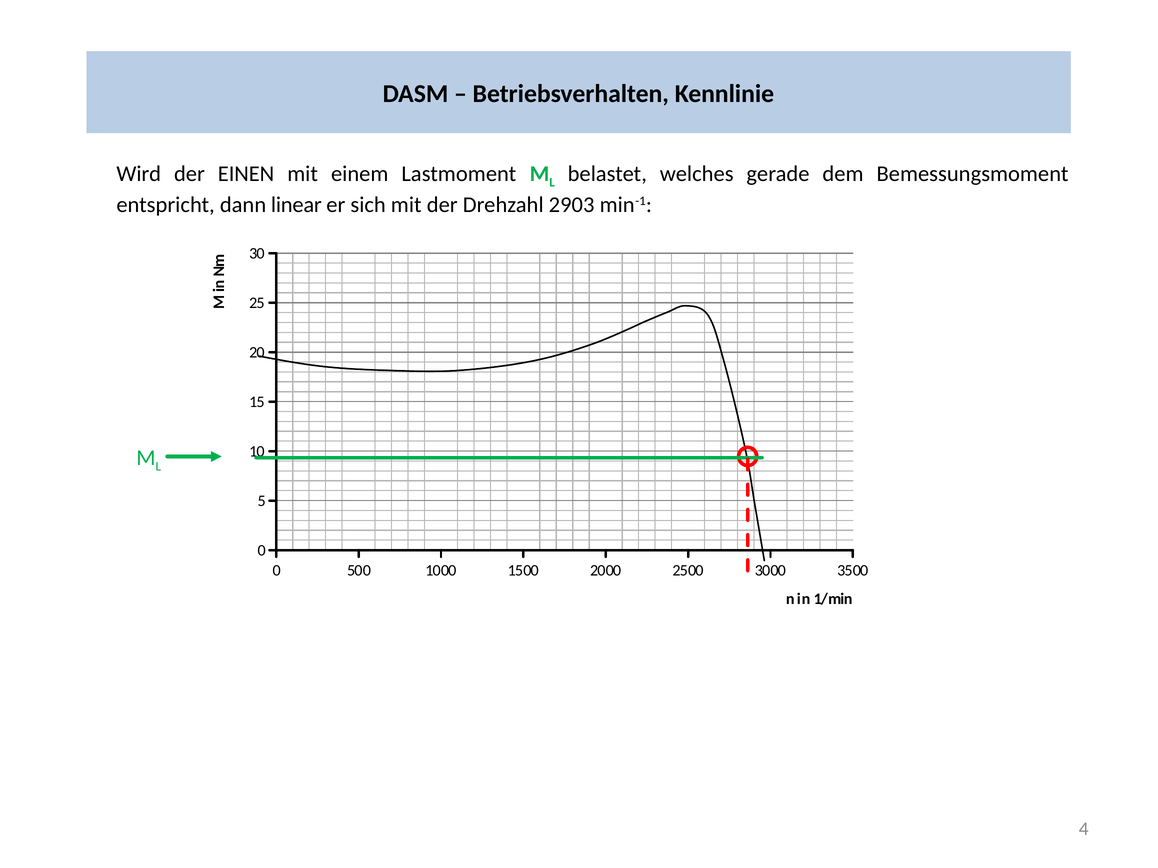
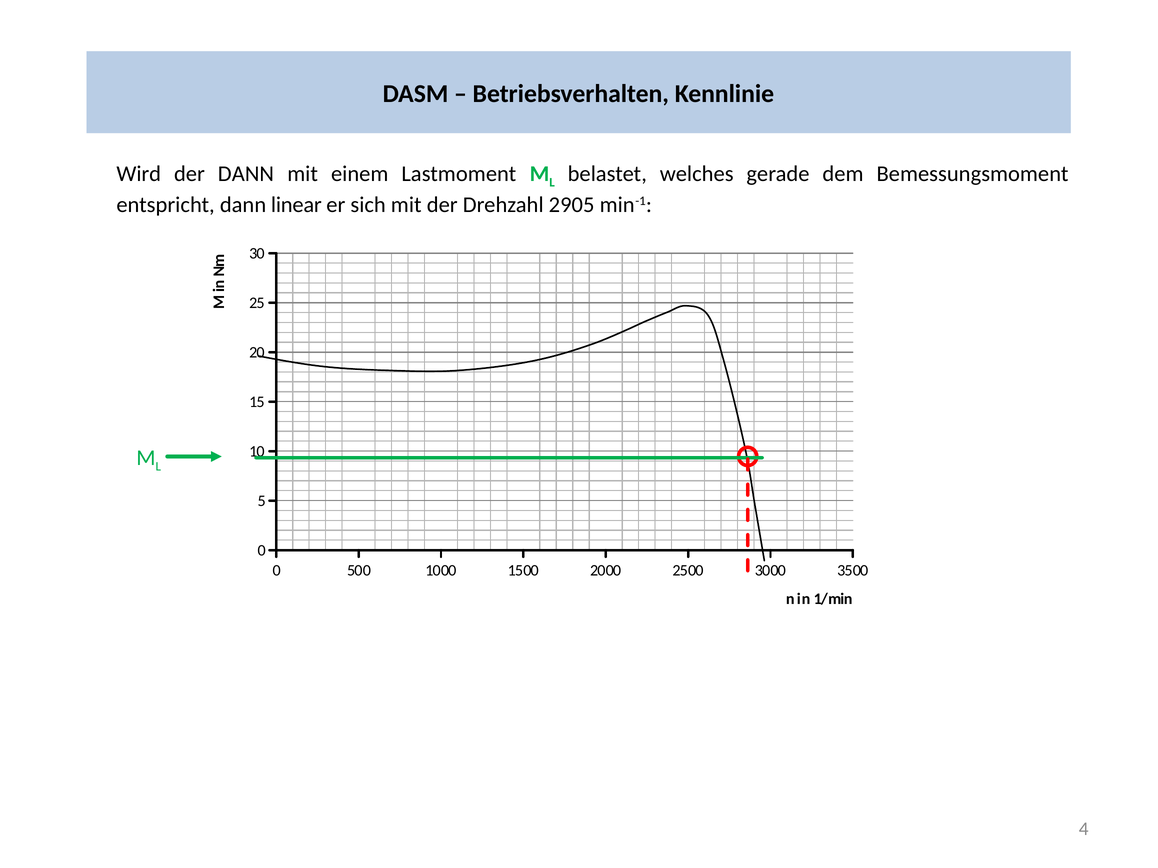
der EINEN: EINEN -> DANN (246, 174)
2903: 2903 -> 2905 (572, 205)
